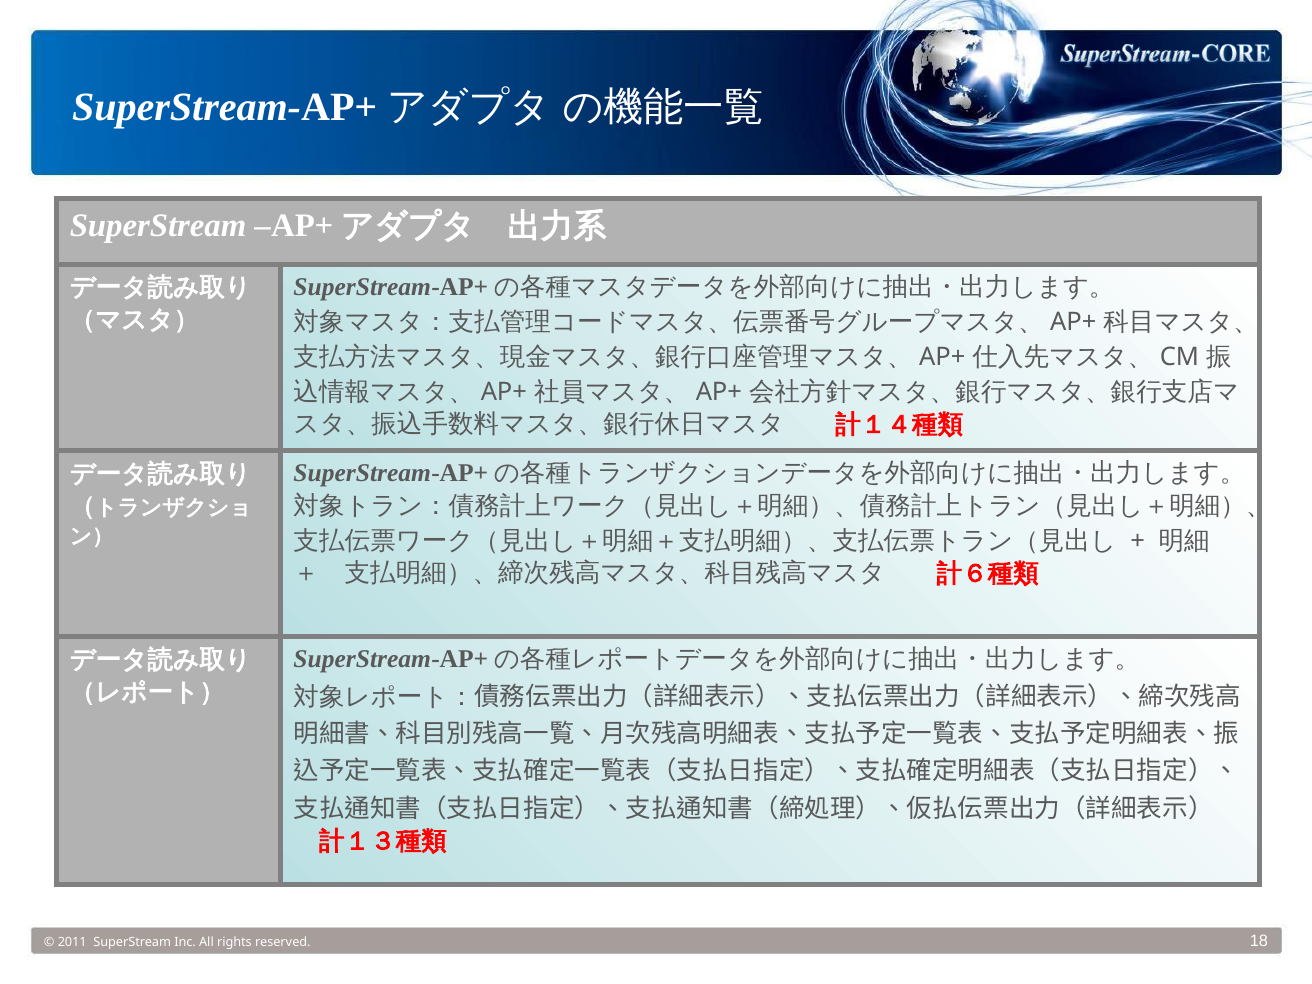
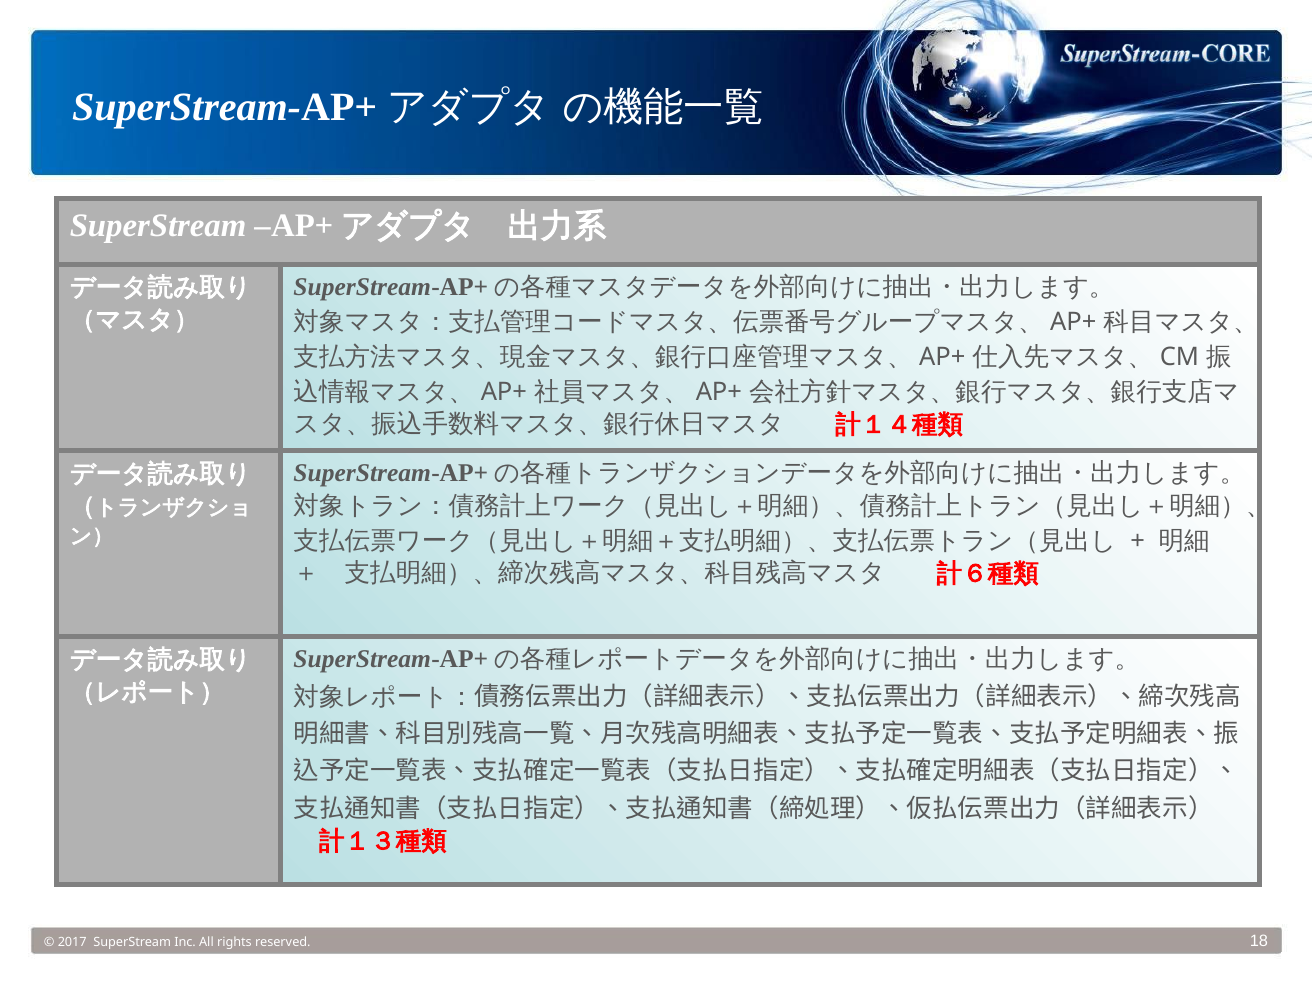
2011: 2011 -> 2017 (72, 942)
